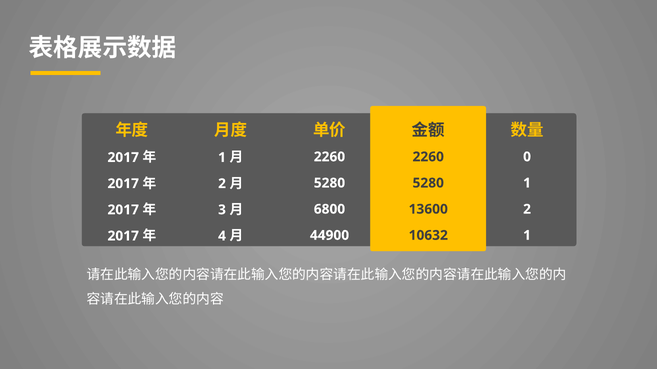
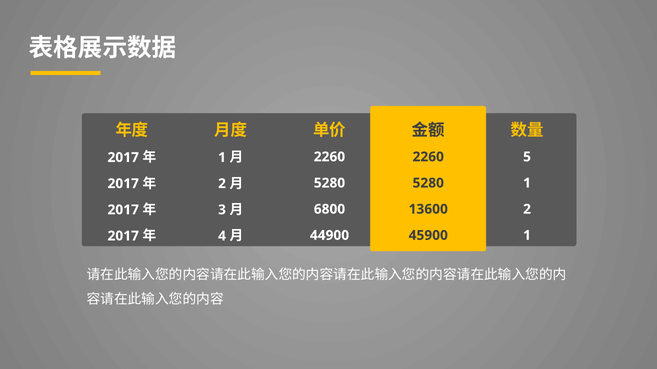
0: 0 -> 5 (527, 157)
10632: 10632 -> 45900 (428, 236)
